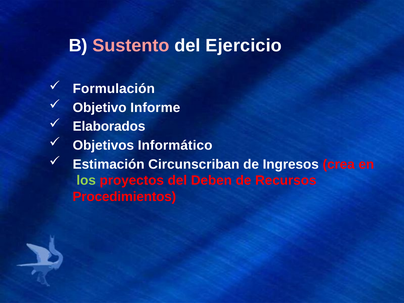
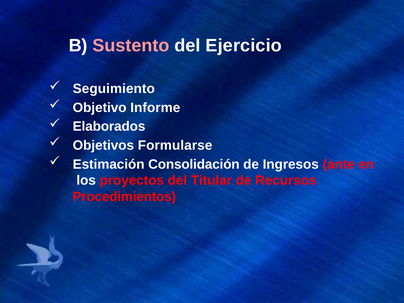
Formulación: Formulación -> Seguimiento (114, 89)
Informático: Informático -> Formularse (175, 145)
Circunscriban: Circunscriban -> Consolidación (194, 164)
crea: crea -> ante (339, 164)
los colour: light green -> white (86, 180)
Deben: Deben -> Titular (211, 180)
